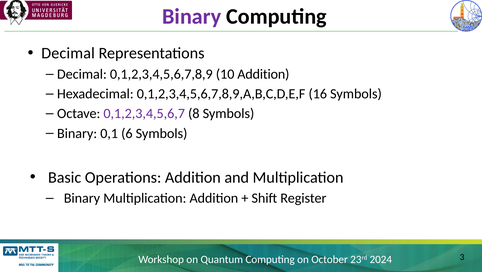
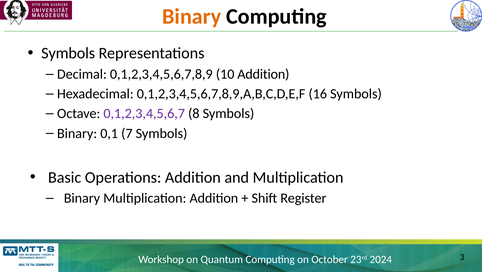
Binary colour: purple -> orange (192, 17)
Decimal: Decimal -> Symbols (68, 53)
6: 6 -> 7 (127, 133)
